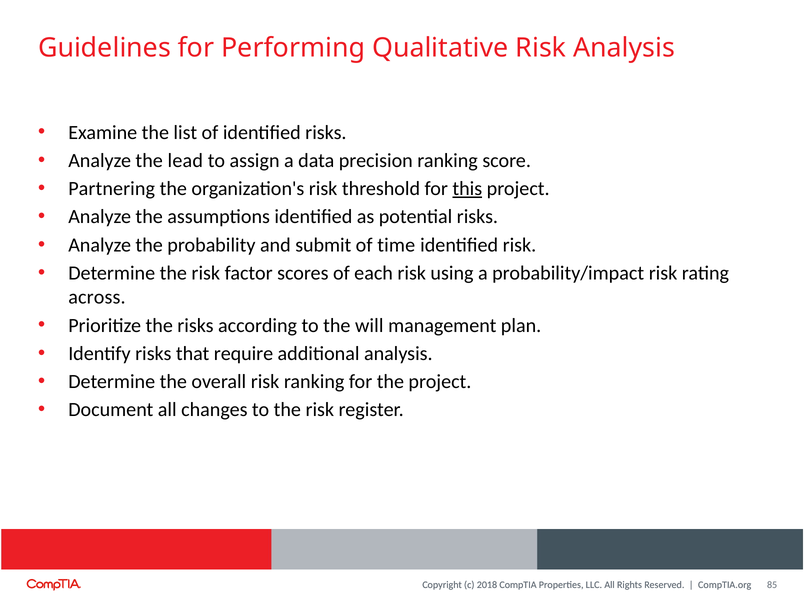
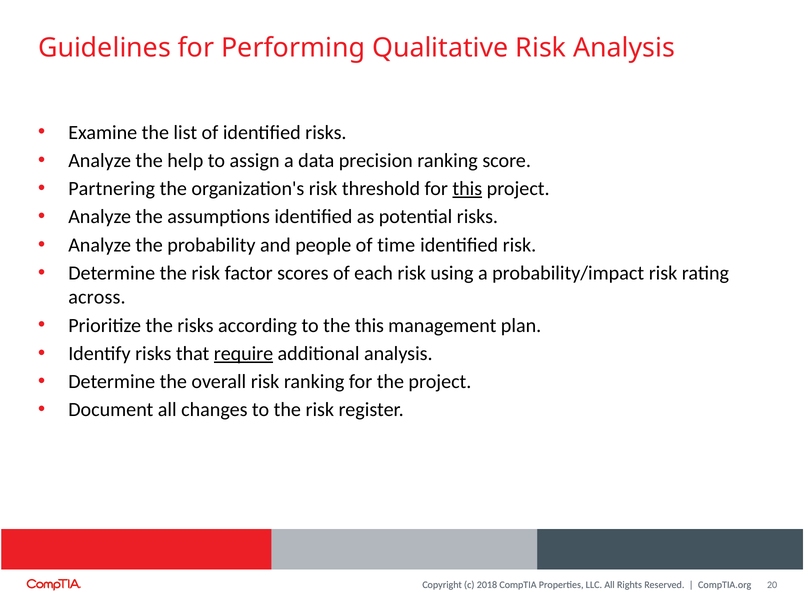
lead: lead -> help (185, 161)
submit: submit -> people (323, 245)
the will: will -> this (369, 325)
require underline: none -> present (244, 354)
85: 85 -> 20 (772, 585)
